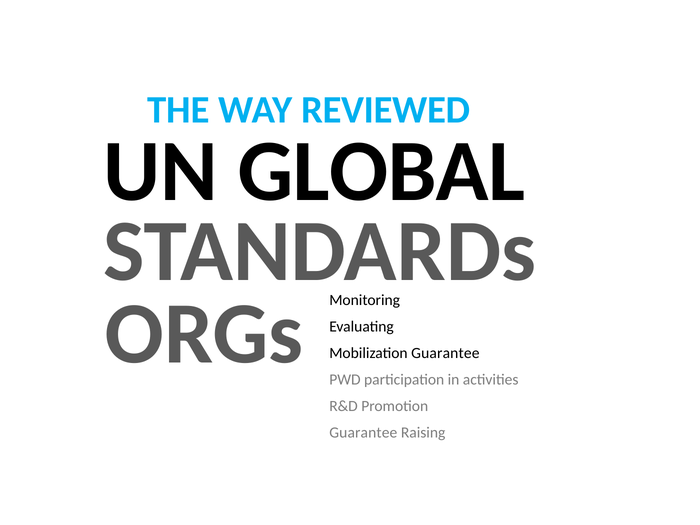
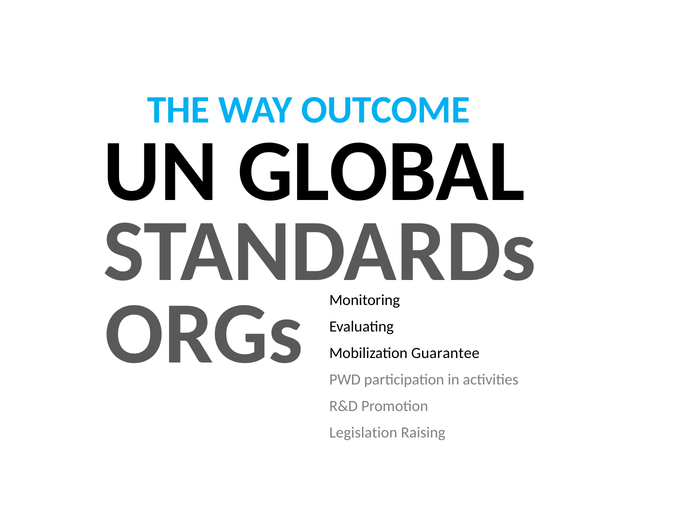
REVIEWED: REVIEWED -> OUTCOME (386, 110)
Guarantee: Guarantee -> Legislation (363, 432)
